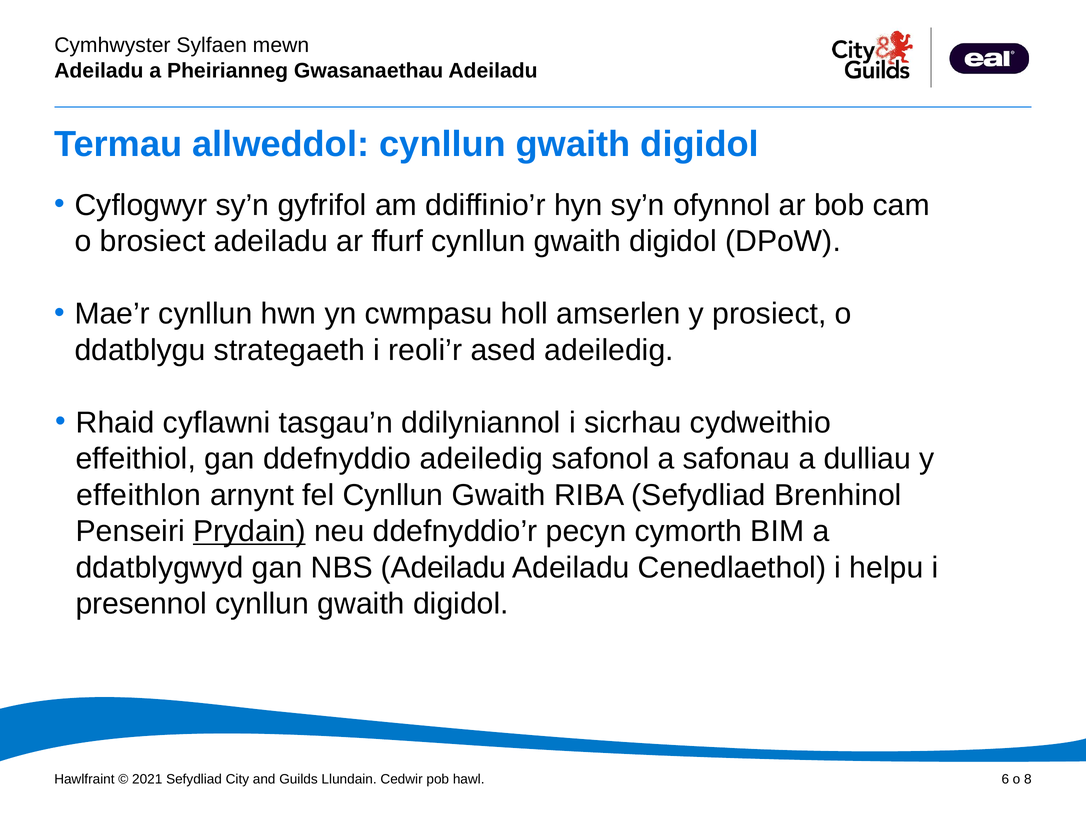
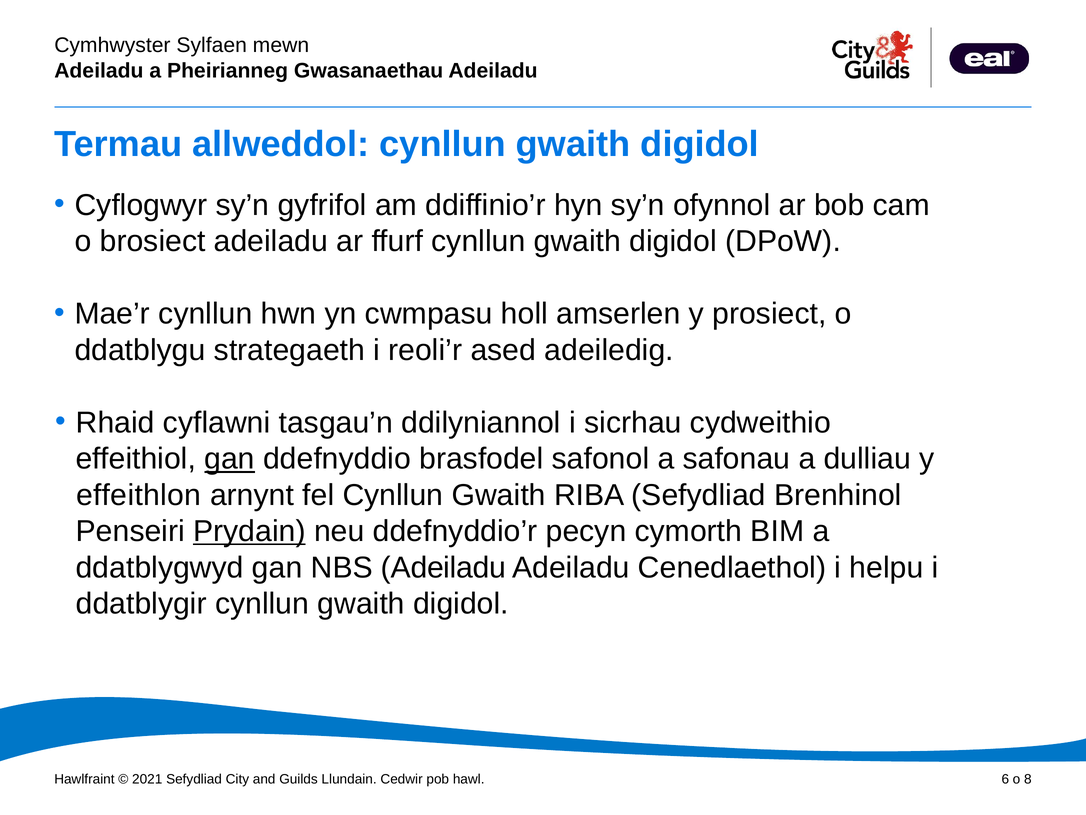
gan underline: none -> present (230, 459)
ddefnyddio adeiledig: adeiledig -> brasfodel (481, 459)
presennol: presennol -> ddatblygir (141, 603)
